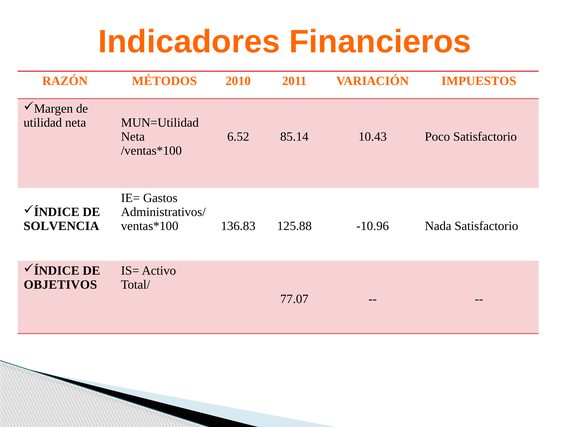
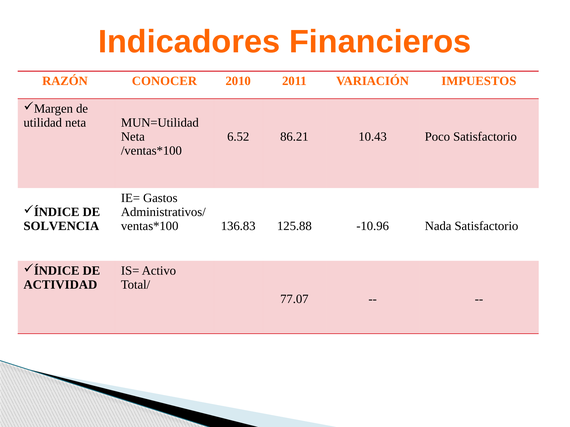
MÉTODOS: MÉTODOS -> CONOCER (164, 81)
85.14: 85.14 -> 86.21 (294, 137)
OBJETIVOS: OBJETIVOS -> ACTIVIDAD (60, 285)
